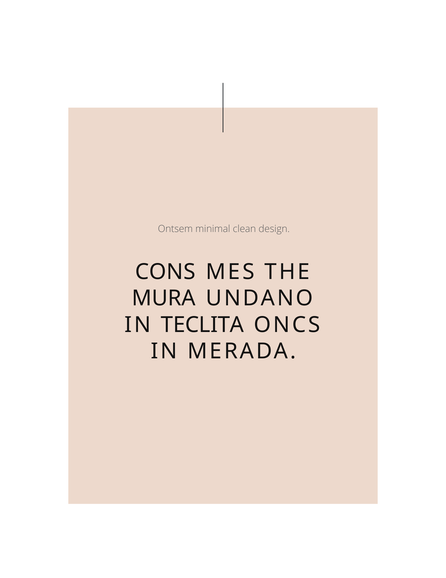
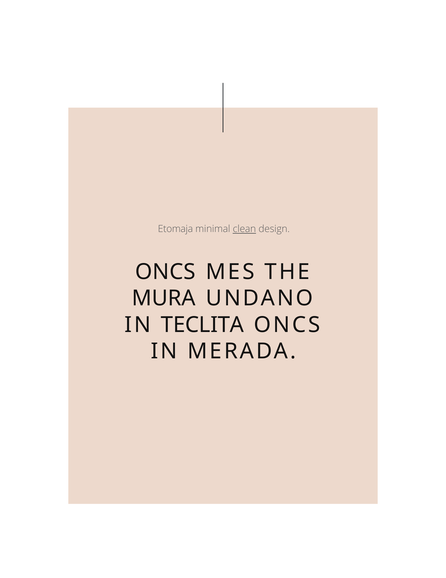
Ontsem: Ontsem -> Etomaja (175, 229)
clean underline: none -> present (244, 229)
CONS: CONS -> ONCS (165, 271)
